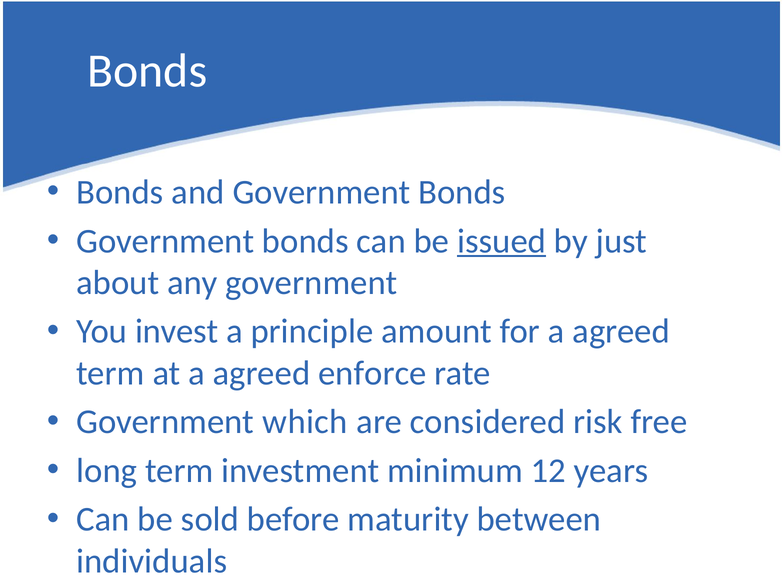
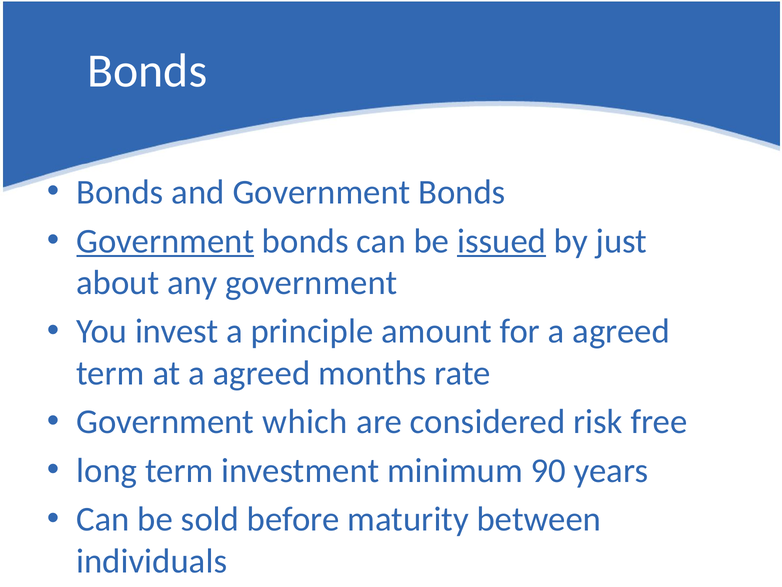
Government underline: none -> present (165, 241)
enforce: enforce -> months (372, 373)
12: 12 -> 90 (548, 470)
